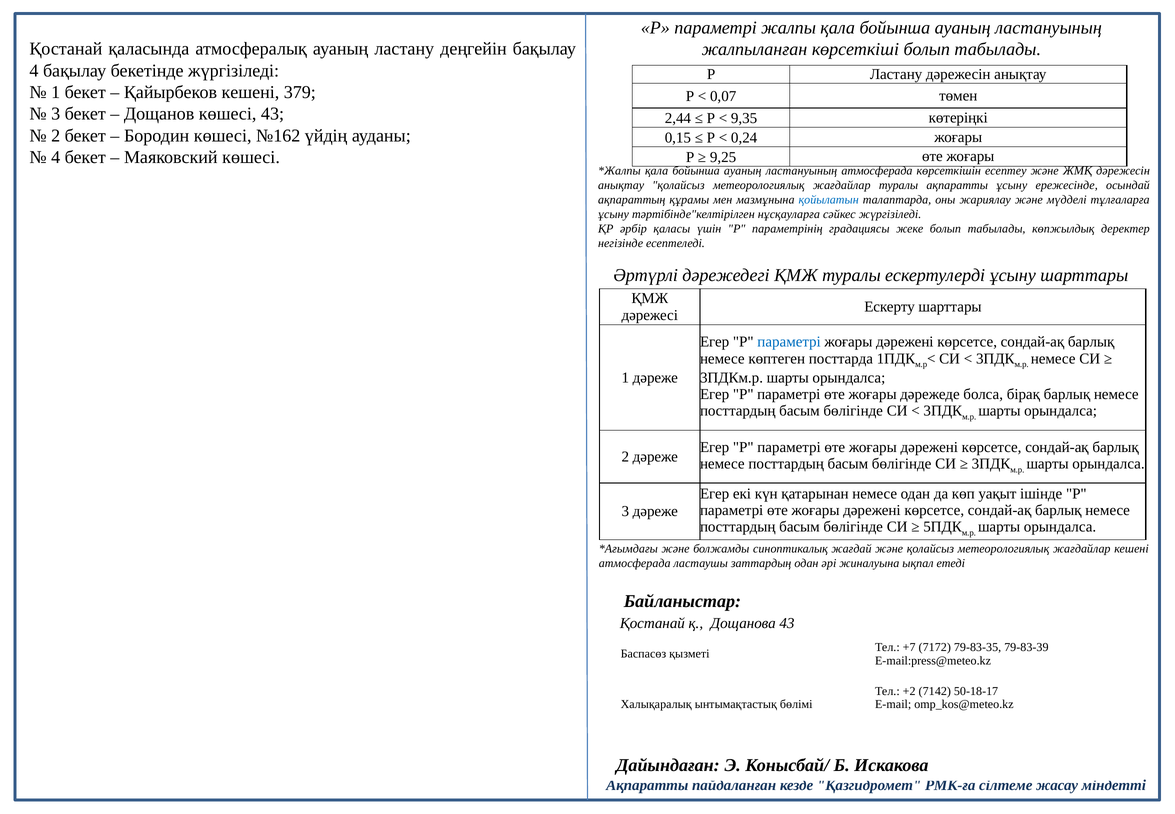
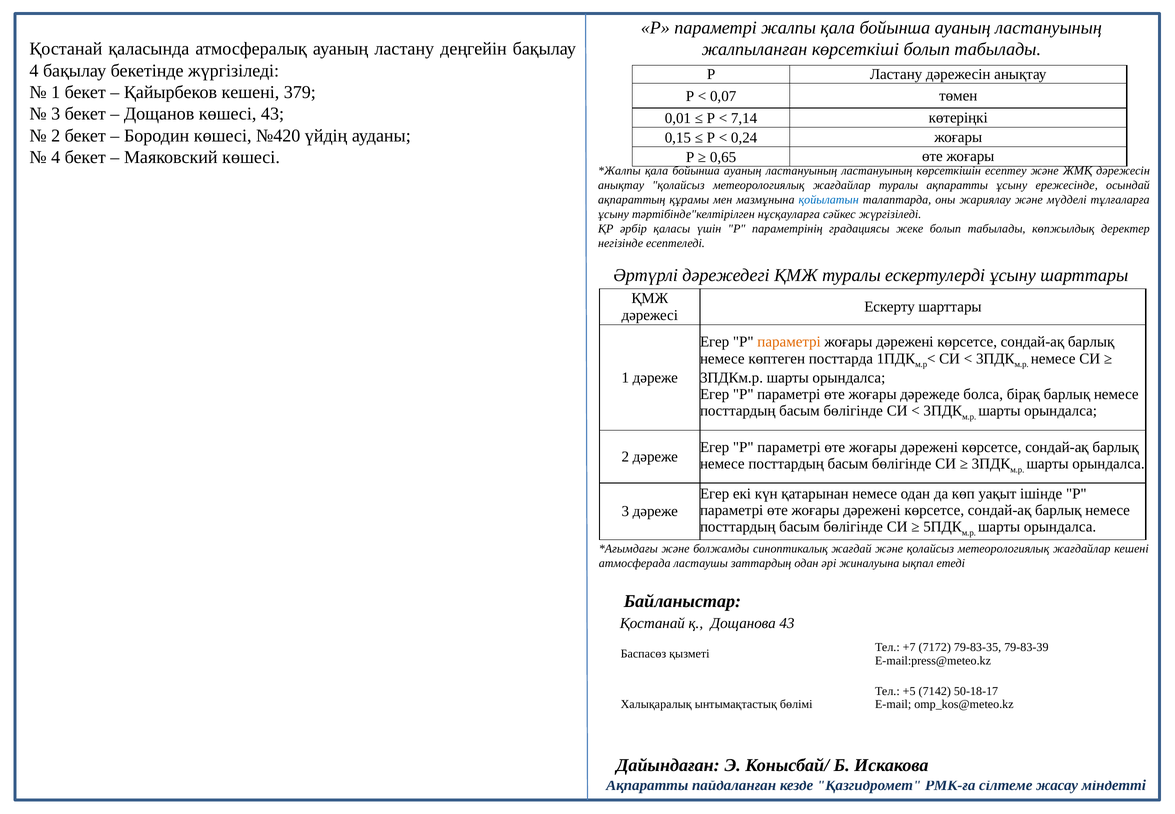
2,44: 2,44 -> 0,01 (678, 118)
9,35: 9,35 -> 7,14 (744, 118)
№162: №162 -> №420 (278, 136)
9,25: 9,25 -> 0,65 (723, 157)
ластануының атмосферада: атмосферада -> ластануының (877, 171)
параметрі colour: blue -> orange (789, 342)
+2: +2 -> +5 (909, 691)
